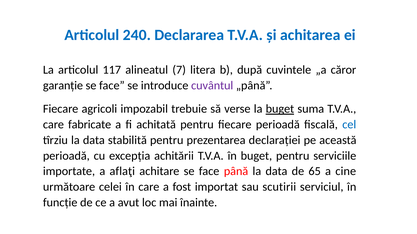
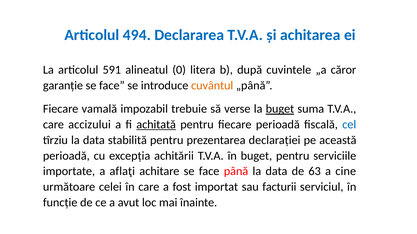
240: 240 -> 494 (137, 35)
117: 117 -> 591 (112, 70)
7: 7 -> 0 (179, 70)
cuvântul colour: purple -> orange (212, 86)
agricoli: agricoli -> vamală (99, 109)
fabricate: fabricate -> accizului (90, 125)
achitată underline: none -> present (156, 125)
65: 65 -> 63 (315, 172)
scutirii: scutirii -> facturii (279, 187)
